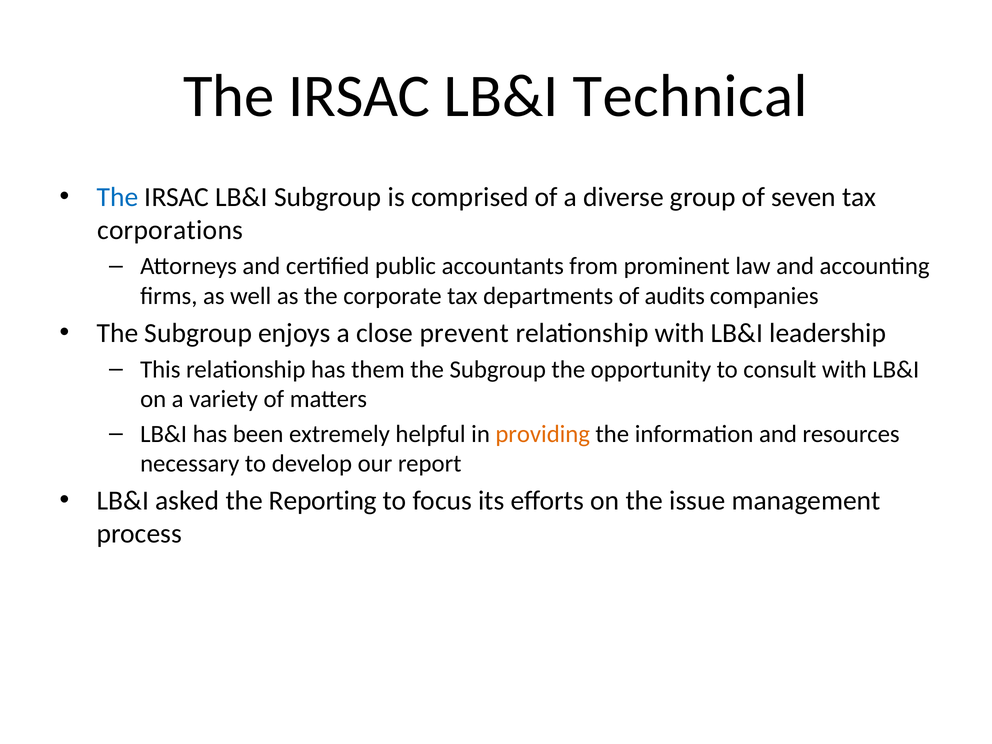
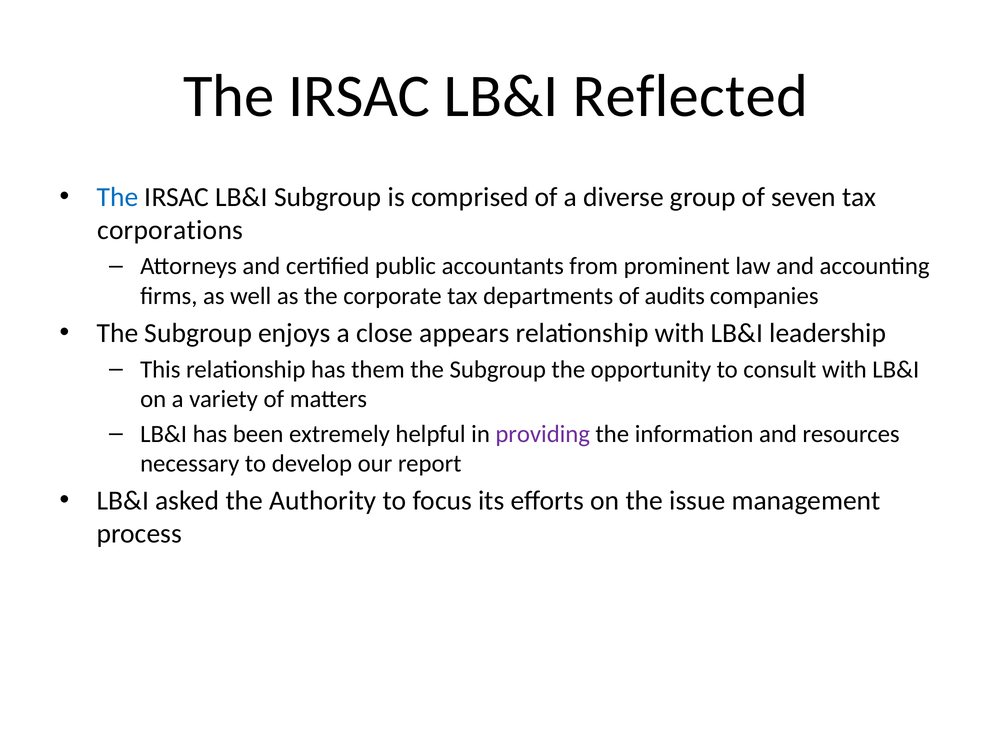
Technical: Technical -> Reflected (690, 96)
prevent: prevent -> appears (464, 333)
providing colour: orange -> purple (543, 434)
Reporting: Reporting -> Authority (323, 501)
